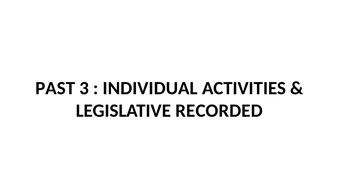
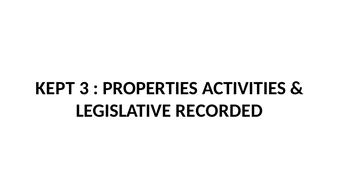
PAST: PAST -> KEPT (55, 89)
INDIVIDUAL: INDIVIDUAL -> PROPERTIES (150, 89)
